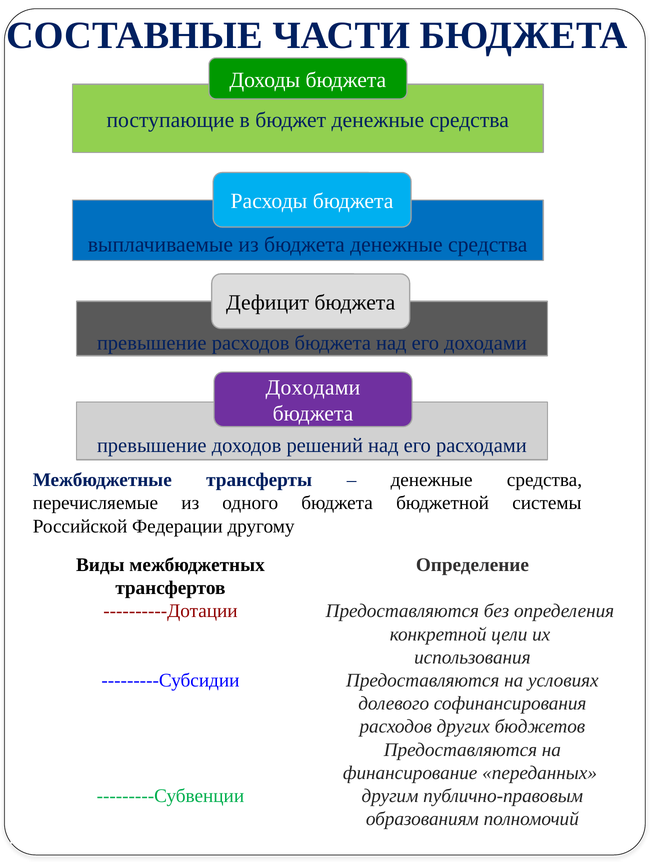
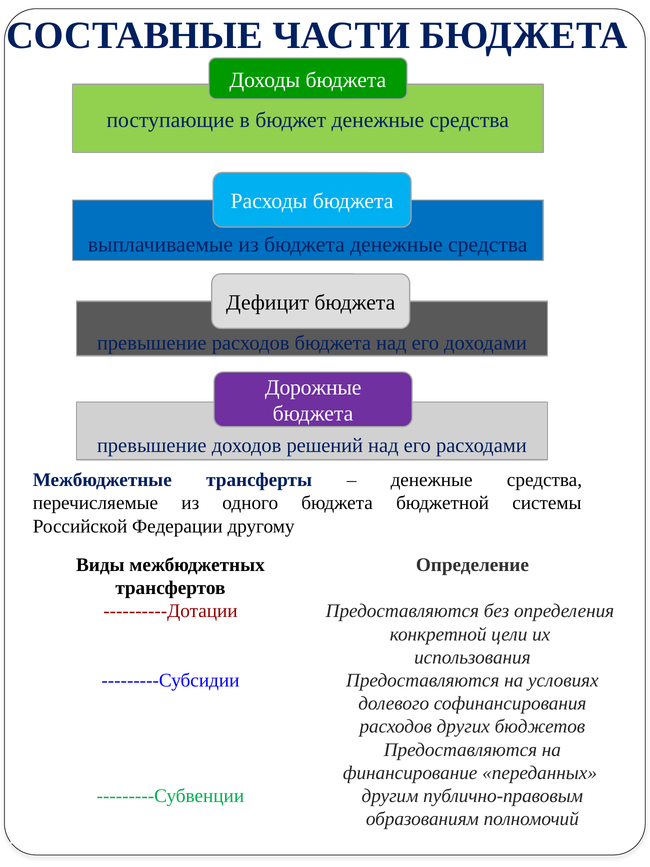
Доходами: Доходами -> Дорожные (313, 388)
